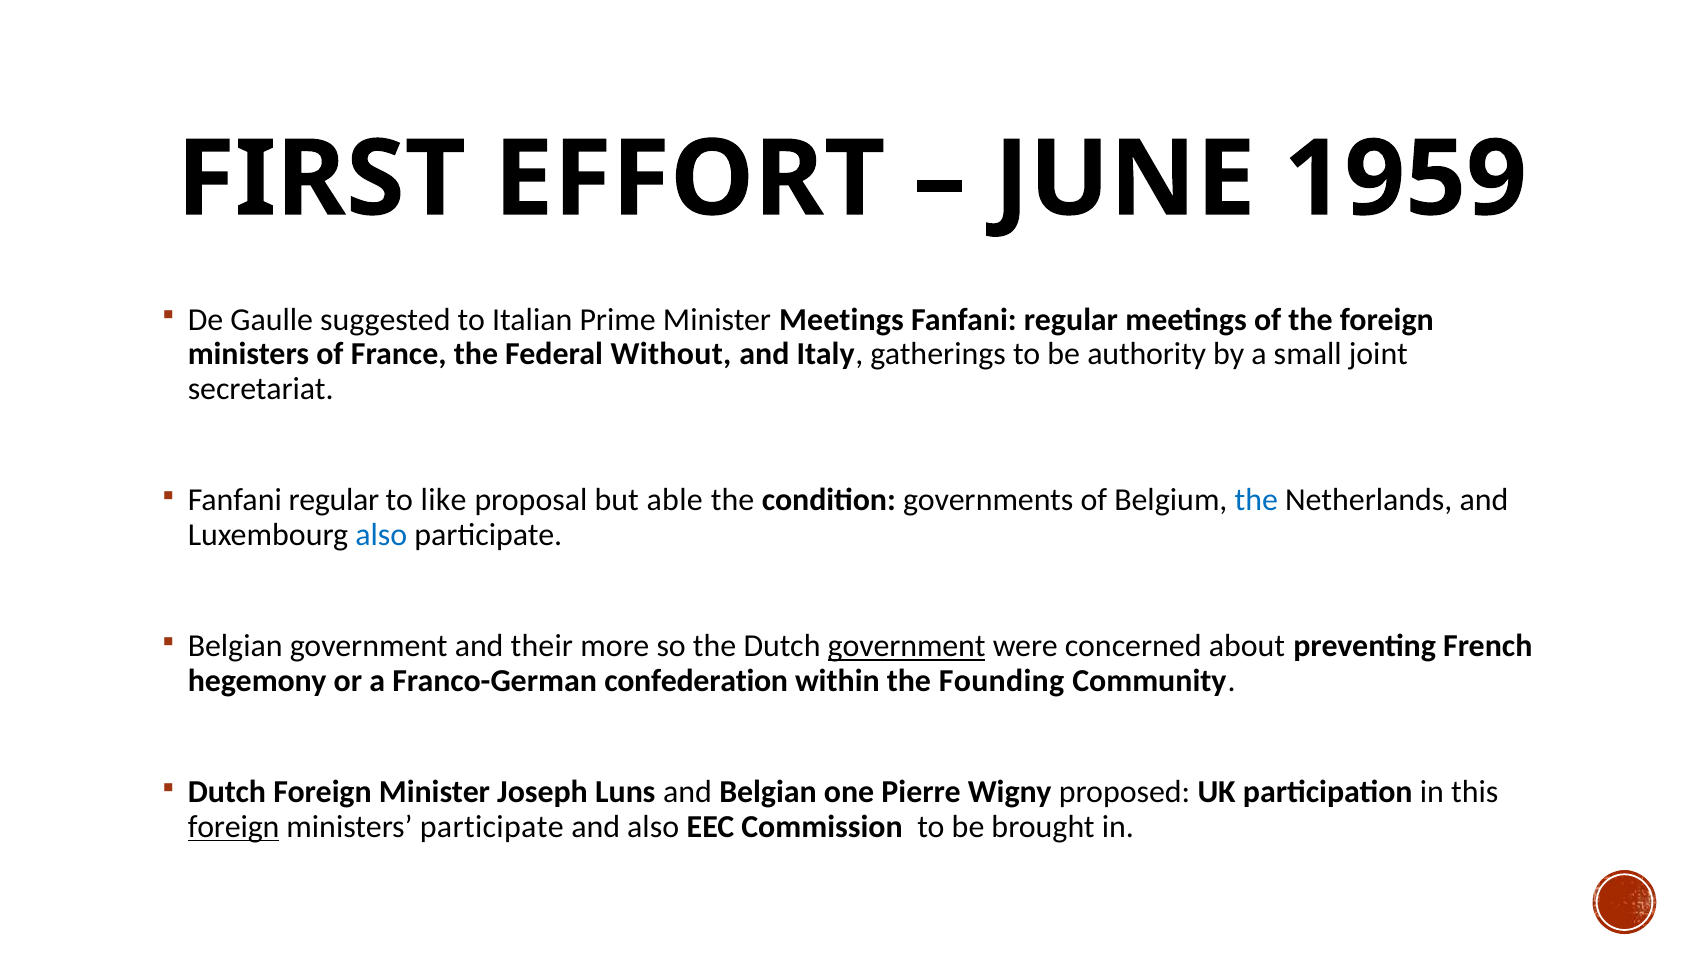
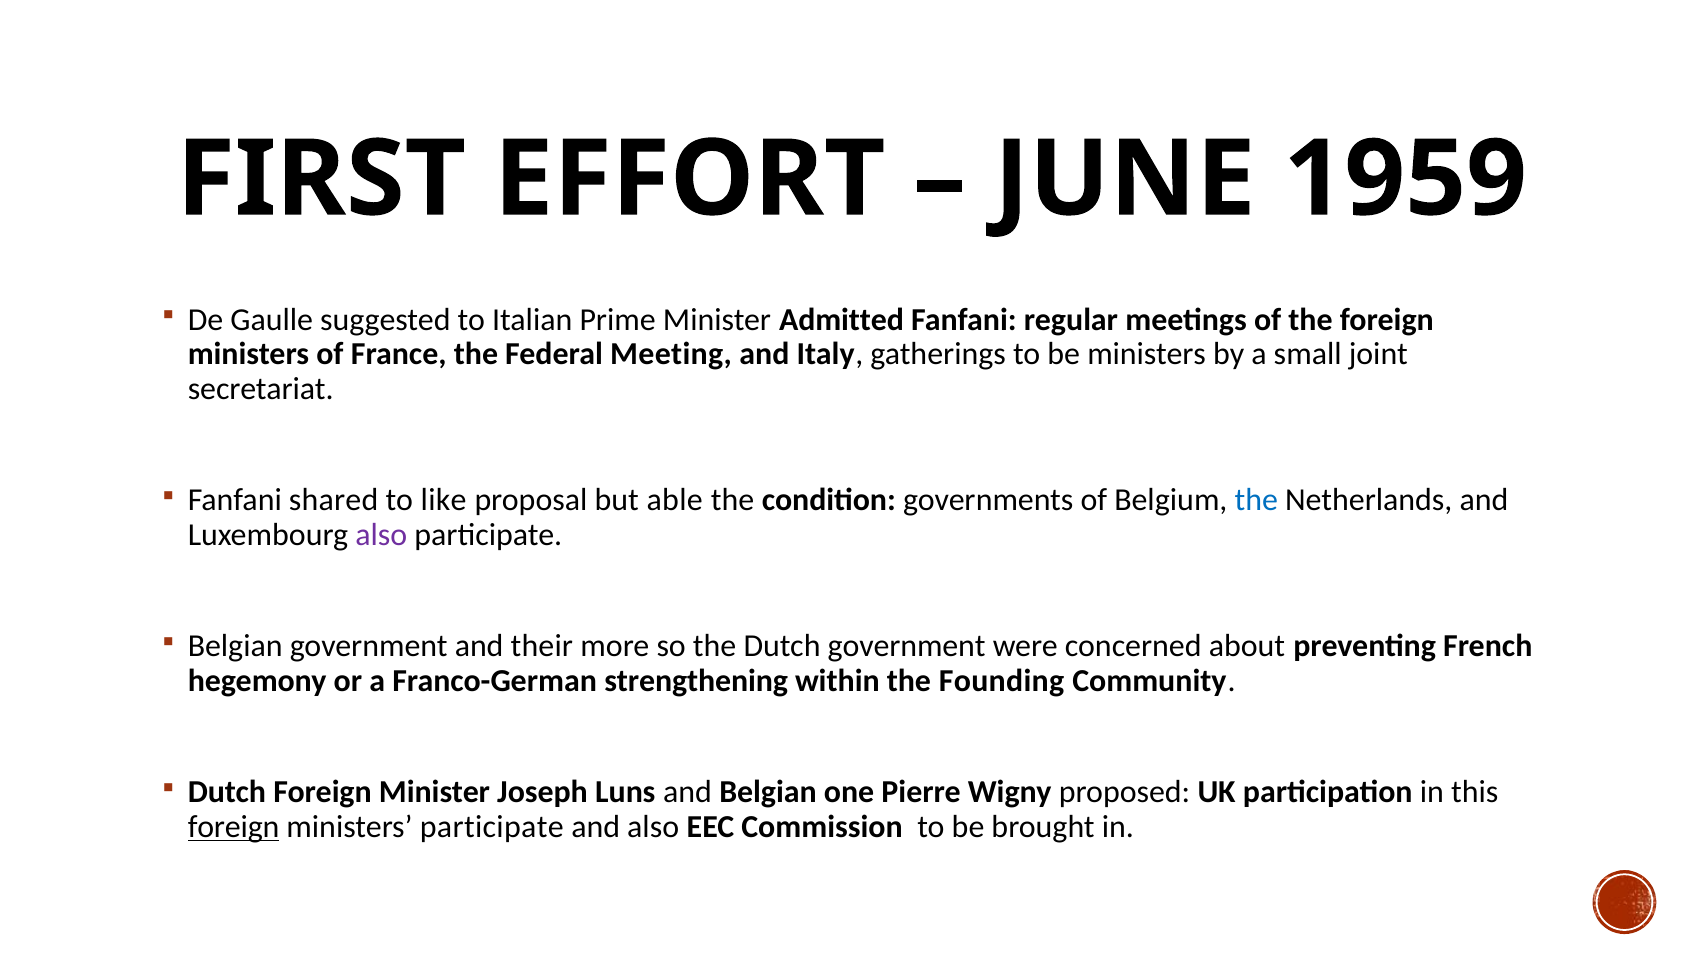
Minister Meetings: Meetings -> Admitted (842, 320)
Without: Without -> Meeting (671, 354)
be authority: authority -> ministers (1147, 354)
regular: regular -> shared (334, 500)
also colour: blue -> purple (381, 535)
government underline: present -> none (907, 646)
confederation: confederation -> strengthening (696, 681)
